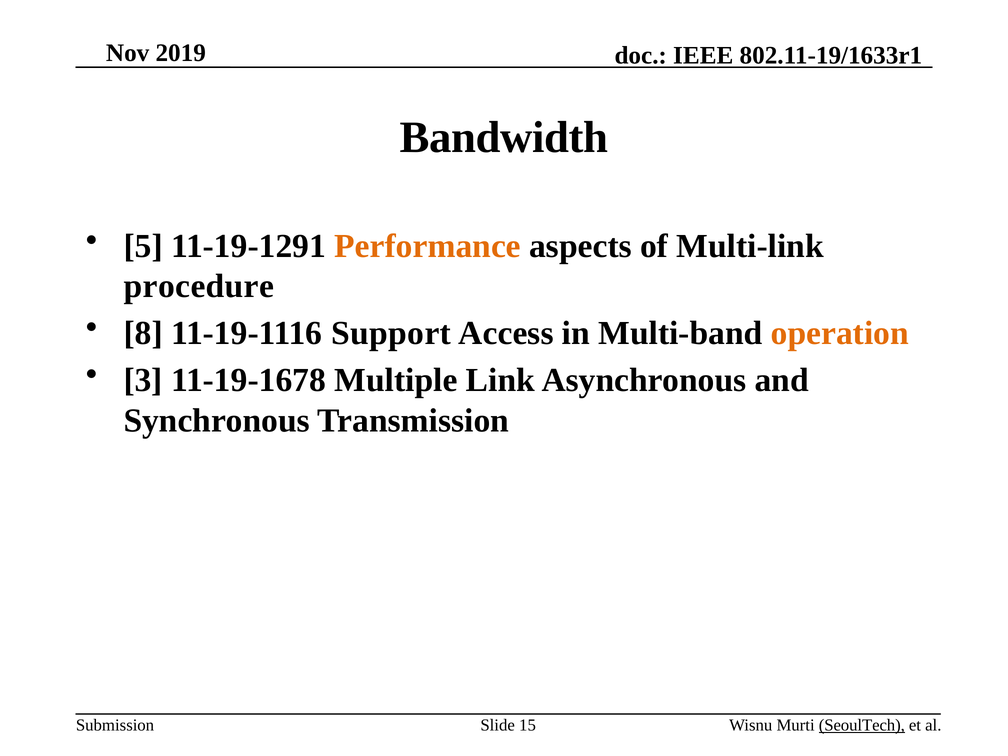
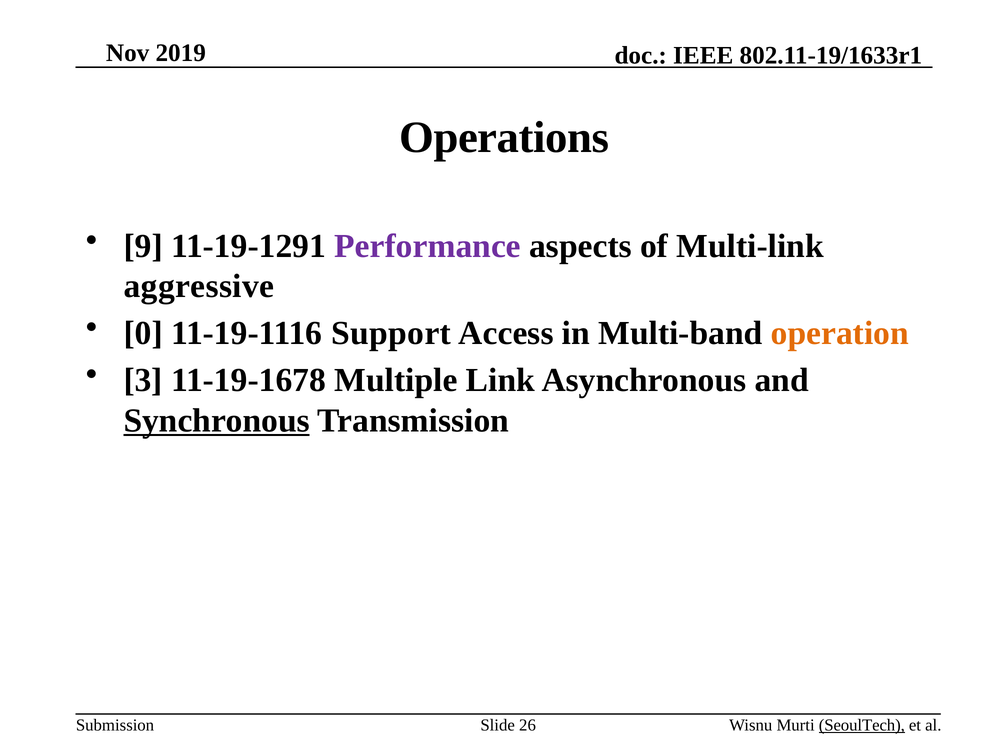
Bandwidth: Bandwidth -> Operations (504, 137)
5: 5 -> 9 (143, 246)
Performance colour: orange -> purple (428, 246)
procedure: procedure -> aggressive (199, 286)
8: 8 -> 0 (143, 333)
Synchronous underline: none -> present (217, 421)
15: 15 -> 26 (528, 725)
